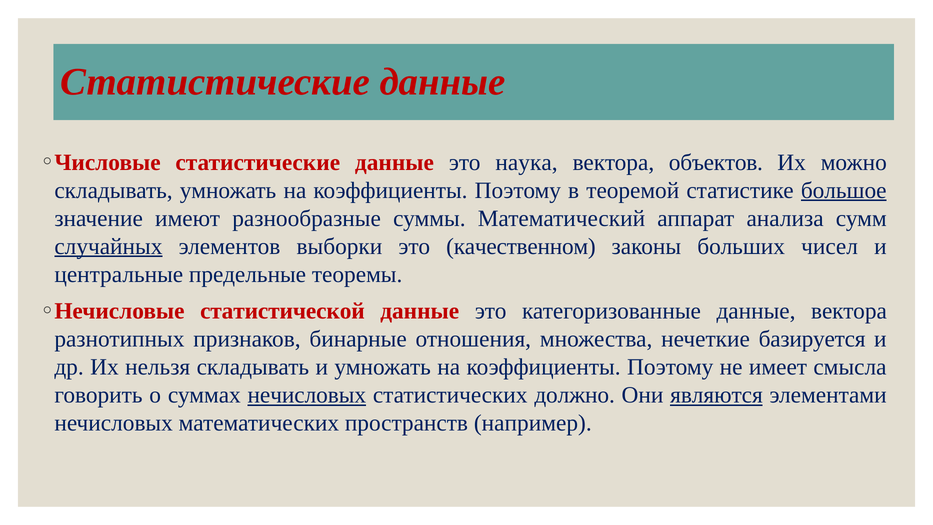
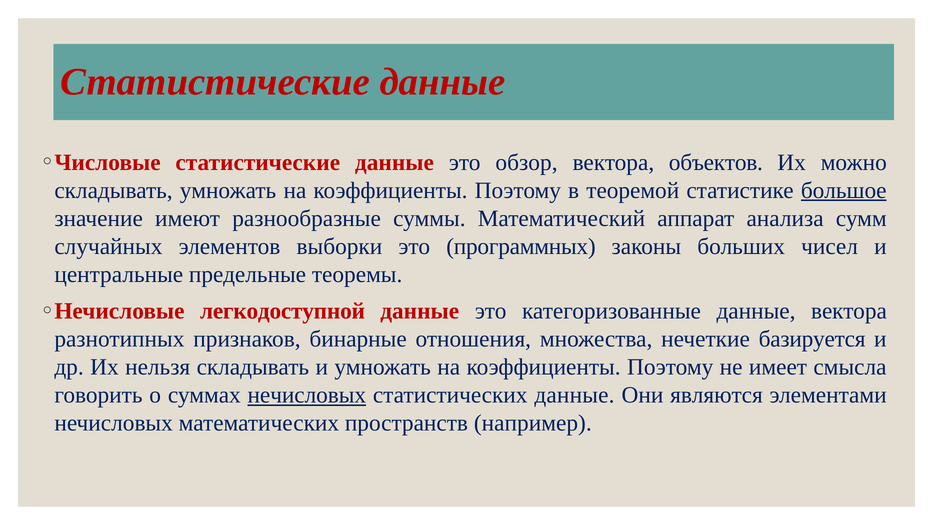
наука: наука -> обзор (527, 162)
случайных underline: present -> none (108, 246)
качественном: качественном -> программных (521, 246)
статистической: статистической -> легкодоступной (283, 311)
статистических должно: должно -> данные (574, 395)
являются underline: present -> none (716, 395)
